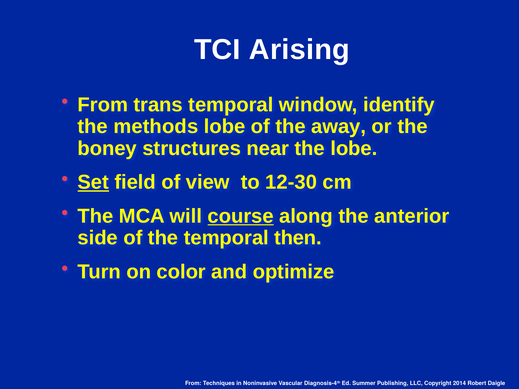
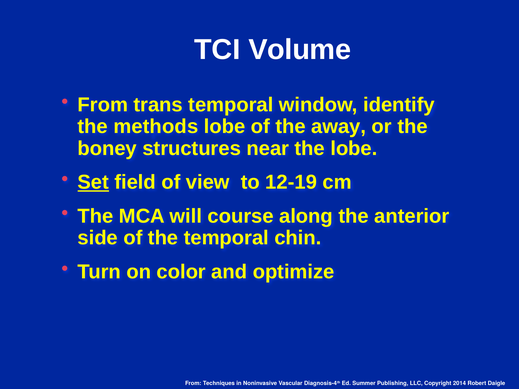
Arising: Arising -> Volume (300, 50)
12-30: 12-30 -> 12-19 (291, 182)
course underline: present -> none (241, 216)
then: then -> chin (298, 238)
